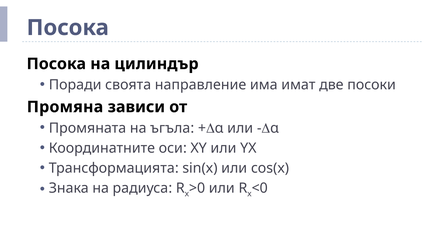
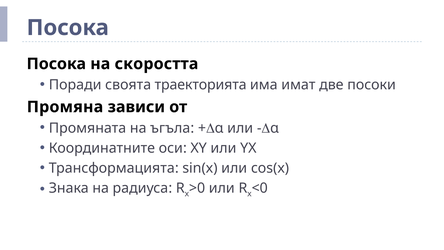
цилиндър: цилиндър -> скоростта (156, 64)
направление: направление -> траекторията (201, 85)
